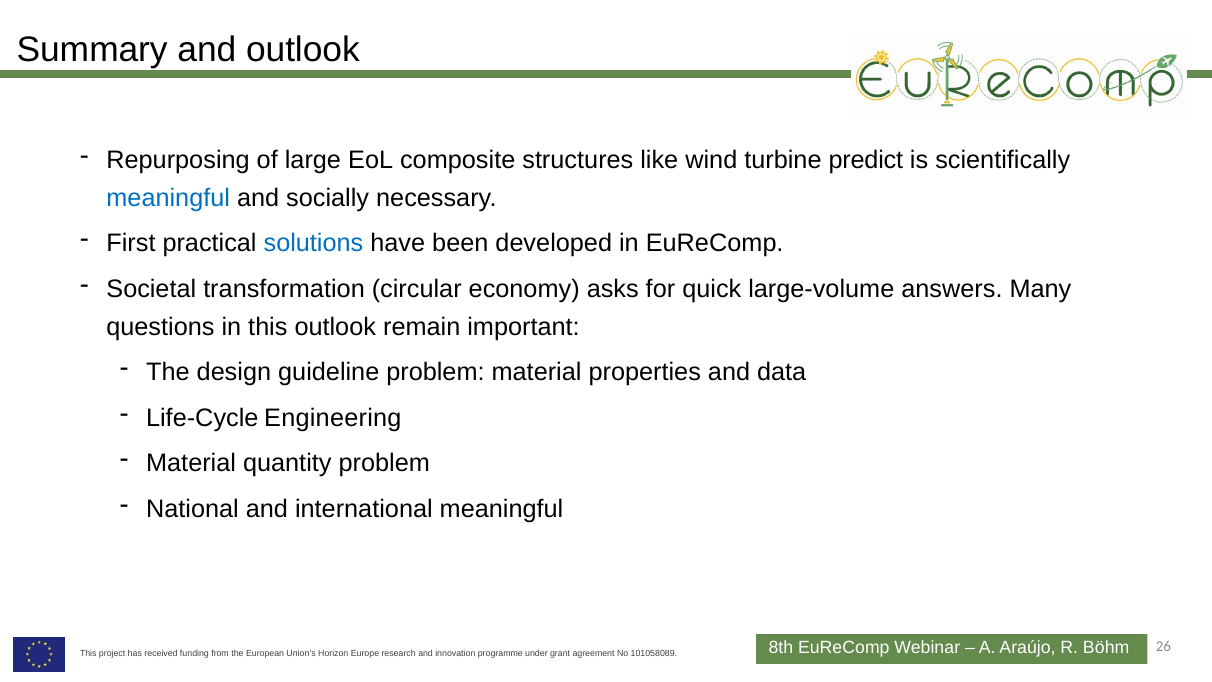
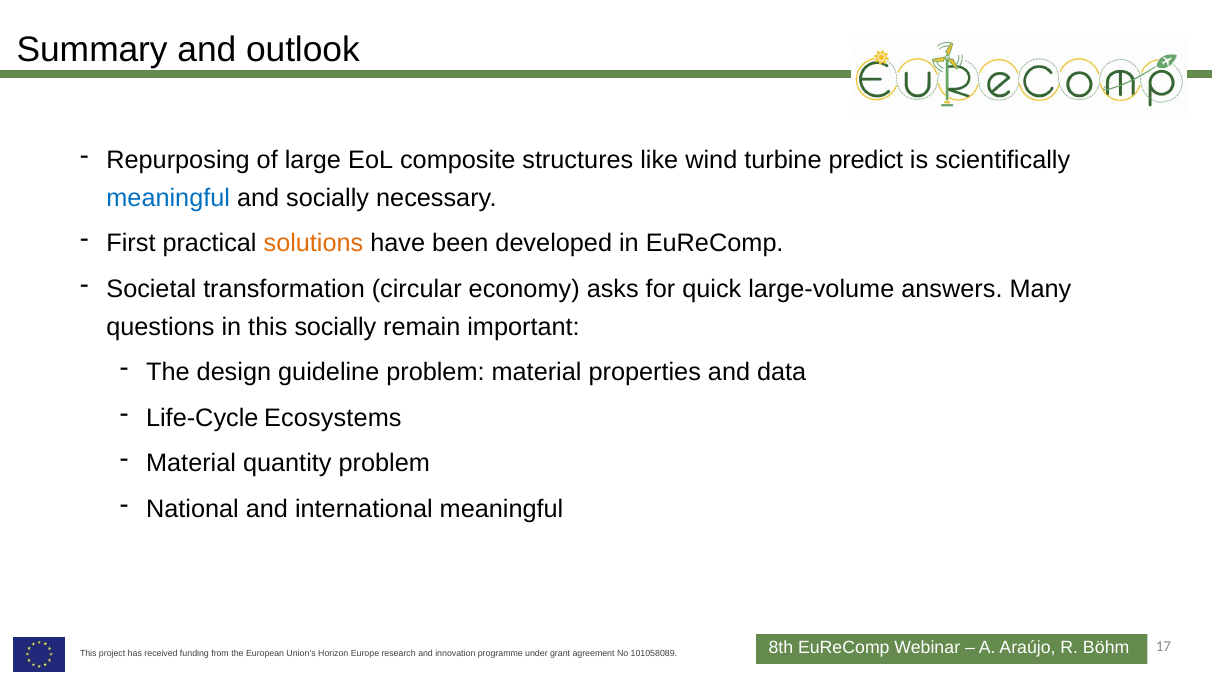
solutions colour: blue -> orange (313, 243)
this outlook: outlook -> socially (335, 327)
Engineering: Engineering -> Ecosystems (333, 418)
26: 26 -> 17 (1163, 646)
